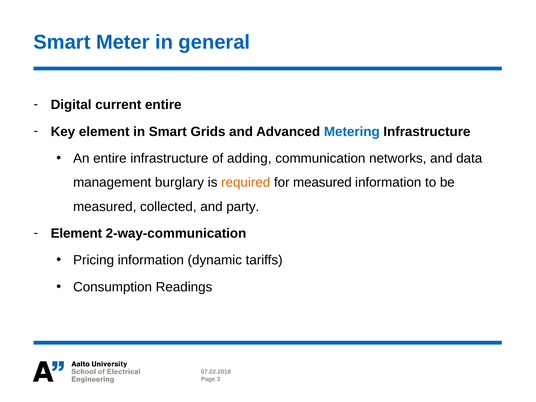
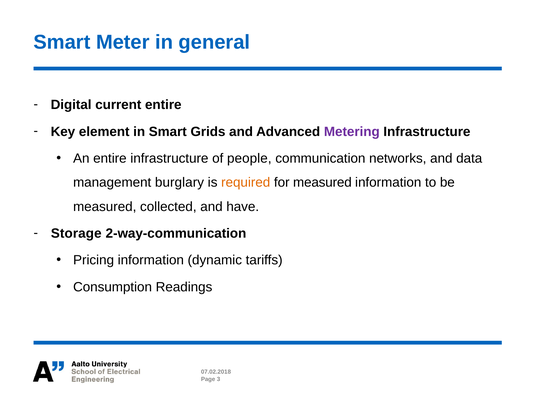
Metering colour: blue -> purple (352, 132)
adding: adding -> people (249, 158)
party: party -> have (243, 207)
Element: Element -> Storage (76, 233)
